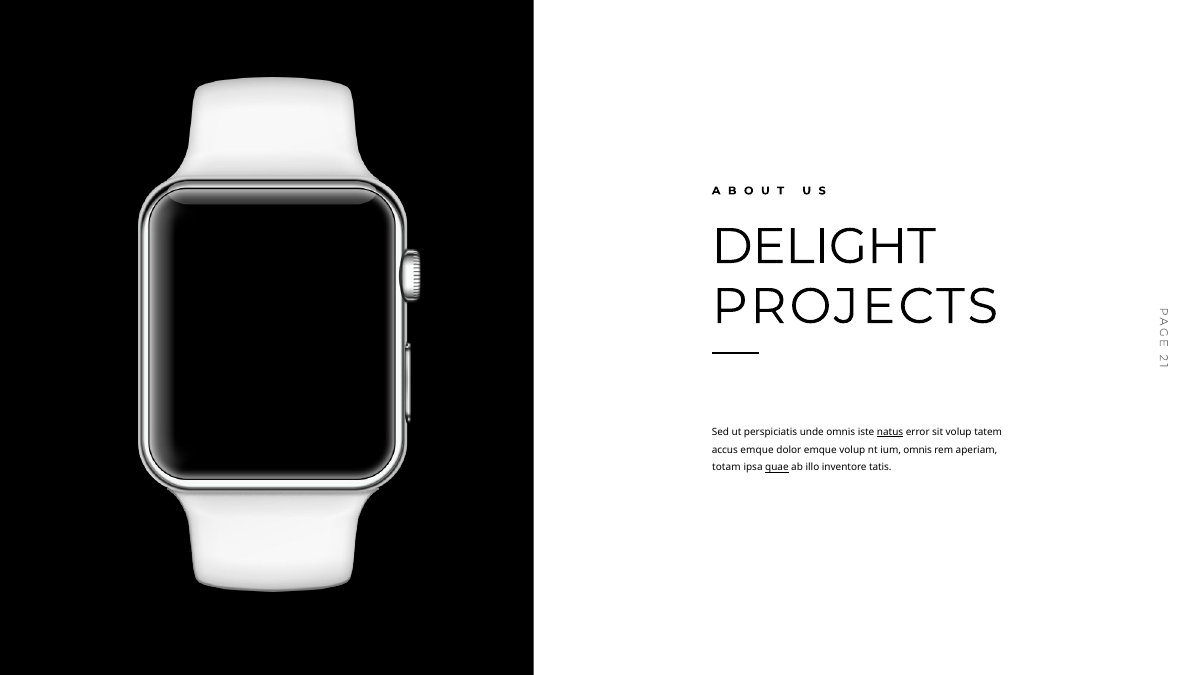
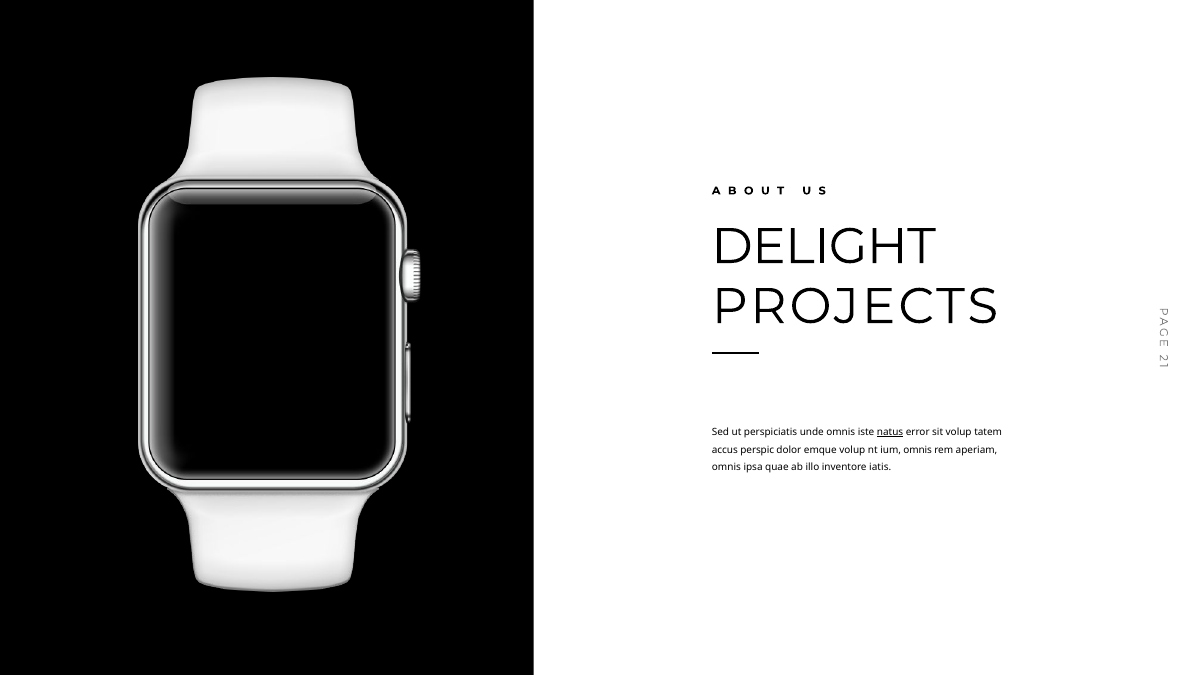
accus emque: emque -> perspic (757, 450)
totam: totam -> omnis (726, 468)
quae underline: present -> none (777, 468)
tatis: tatis -> iatis (880, 468)
